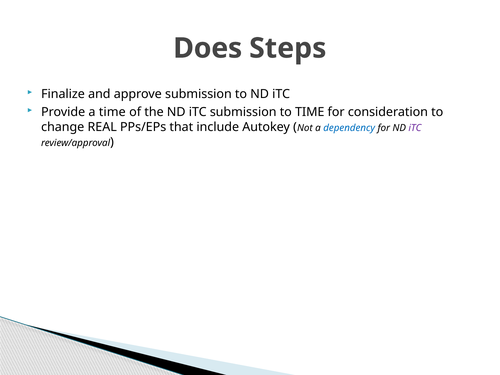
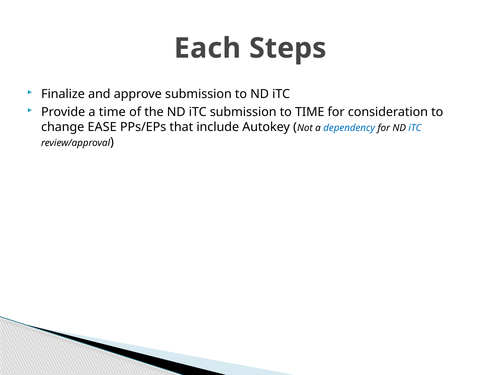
Does: Does -> Each (207, 48)
REAL: REAL -> EASE (102, 127)
iTC colour: purple -> blue (415, 128)
